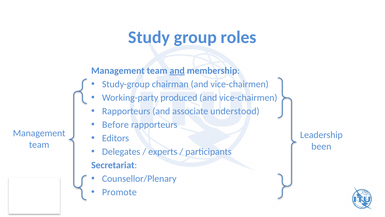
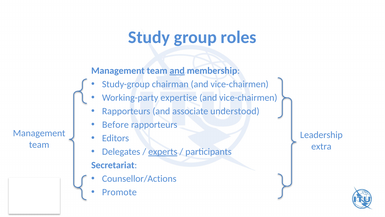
produced: produced -> expertise (179, 98)
been: been -> extra (321, 146)
experts underline: none -> present (163, 151)
Counsellor/Plenary: Counsellor/Plenary -> Counsellor/Actions (139, 178)
